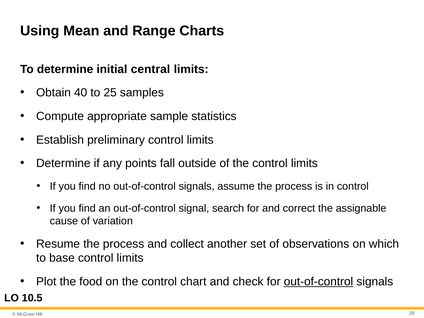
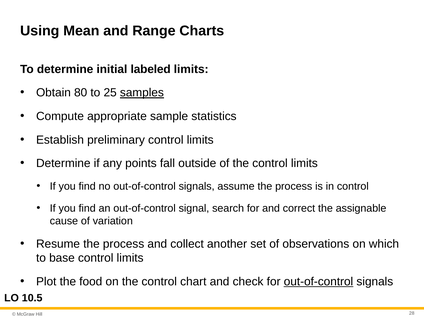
central: central -> labeled (151, 69)
40: 40 -> 80 (81, 93)
samples underline: none -> present (142, 93)
